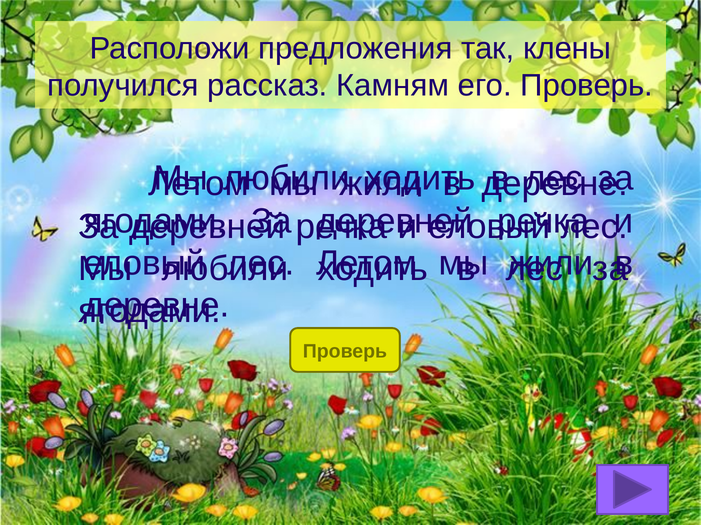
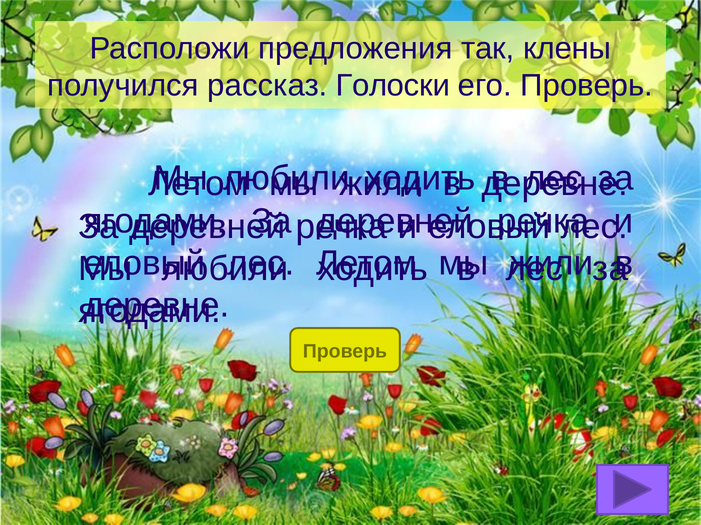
Камням: Камням -> Голоски (393, 86)
